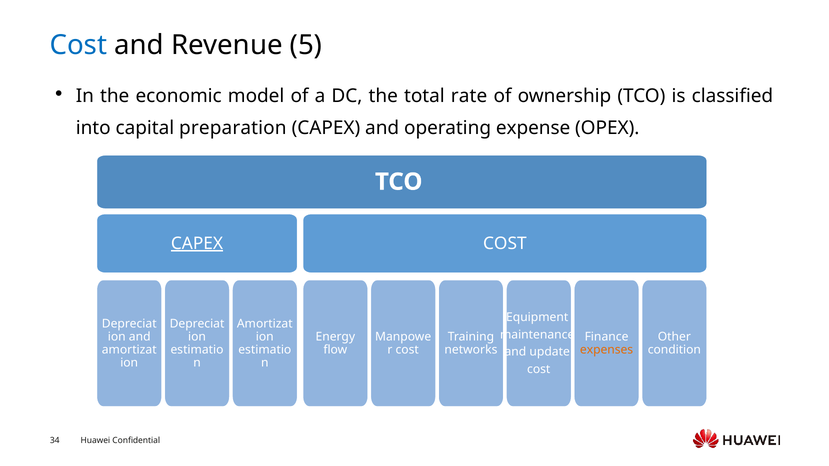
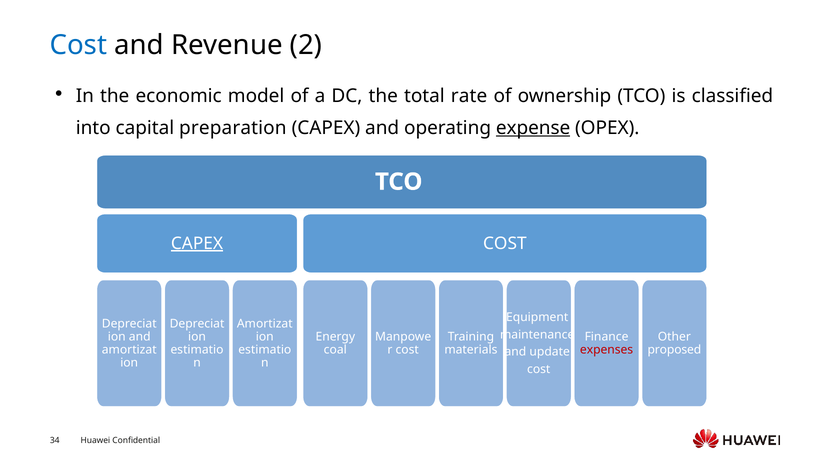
5: 5 -> 2 (306, 45)
expense underline: none -> present (533, 128)
flow: flow -> coal (335, 350)
networks: networks -> materials (471, 350)
expenses colour: orange -> red (607, 350)
condition: condition -> proposed (674, 350)
